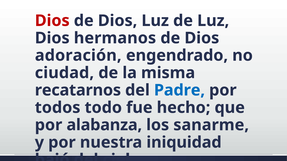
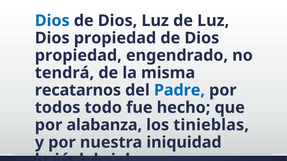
Dios colour: red -> blue (52, 21)
hermanos: hermanos -> propiedad (115, 38)
adoración: adoración -> propiedad (78, 56)
ciudad: ciudad -> tendrá (64, 73)
sanarme: sanarme -> tinieblas (211, 125)
